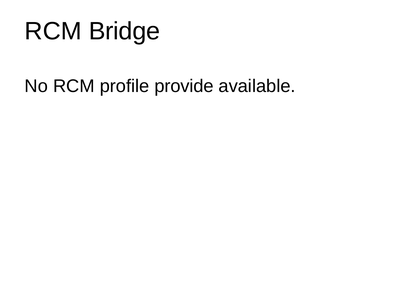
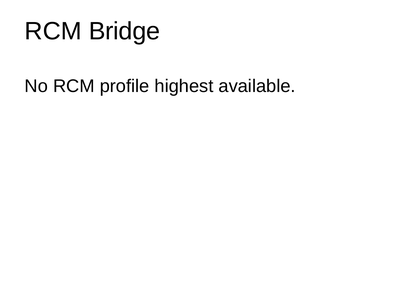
provide: provide -> highest (184, 86)
